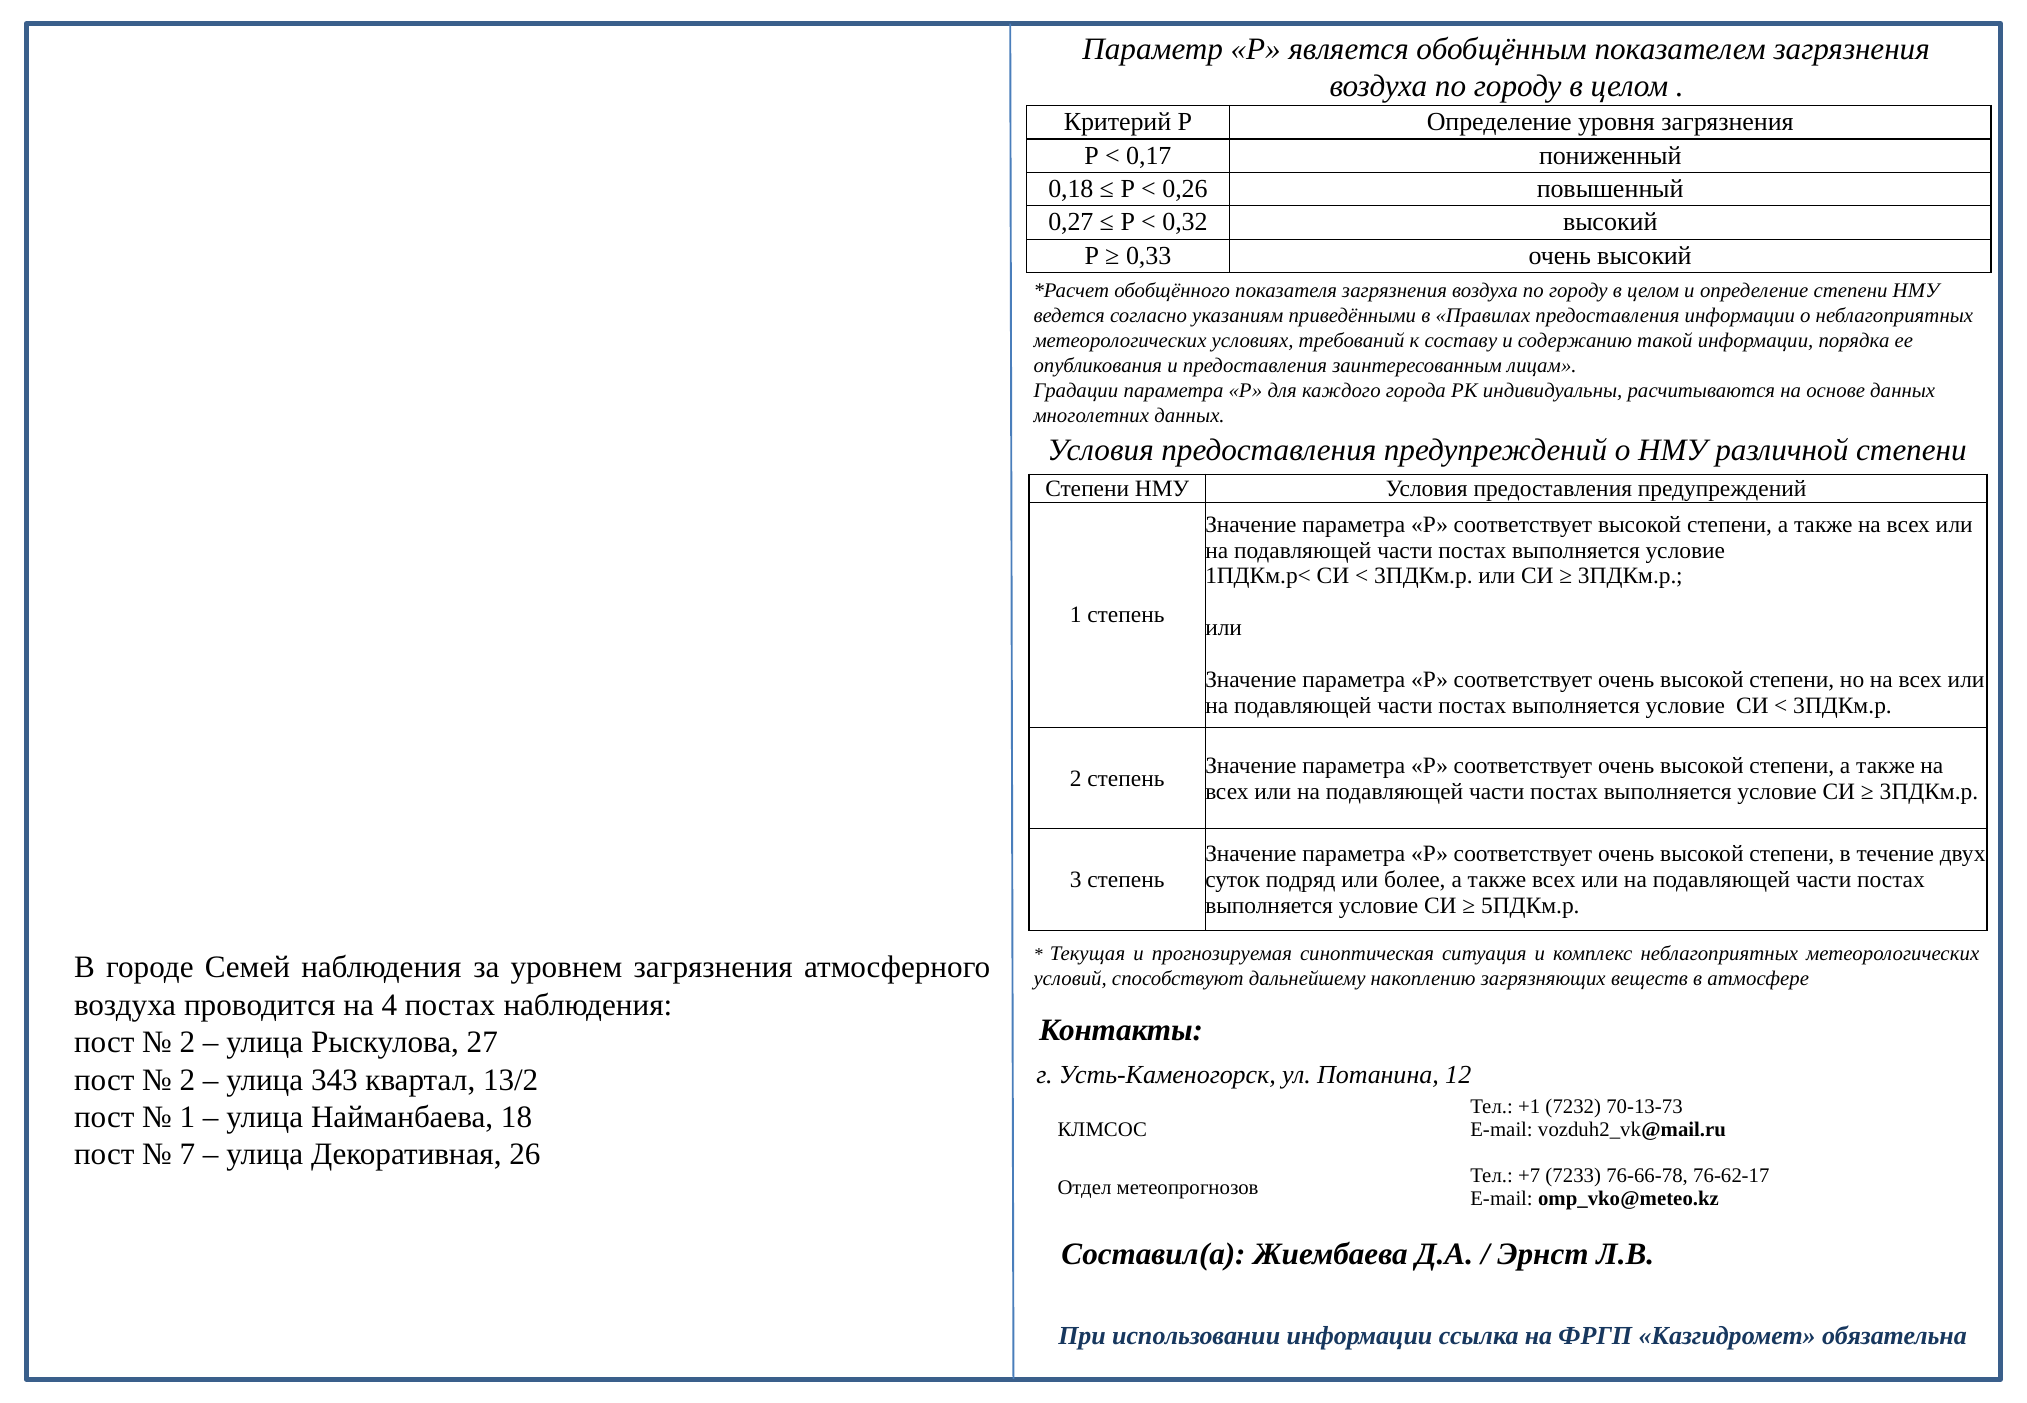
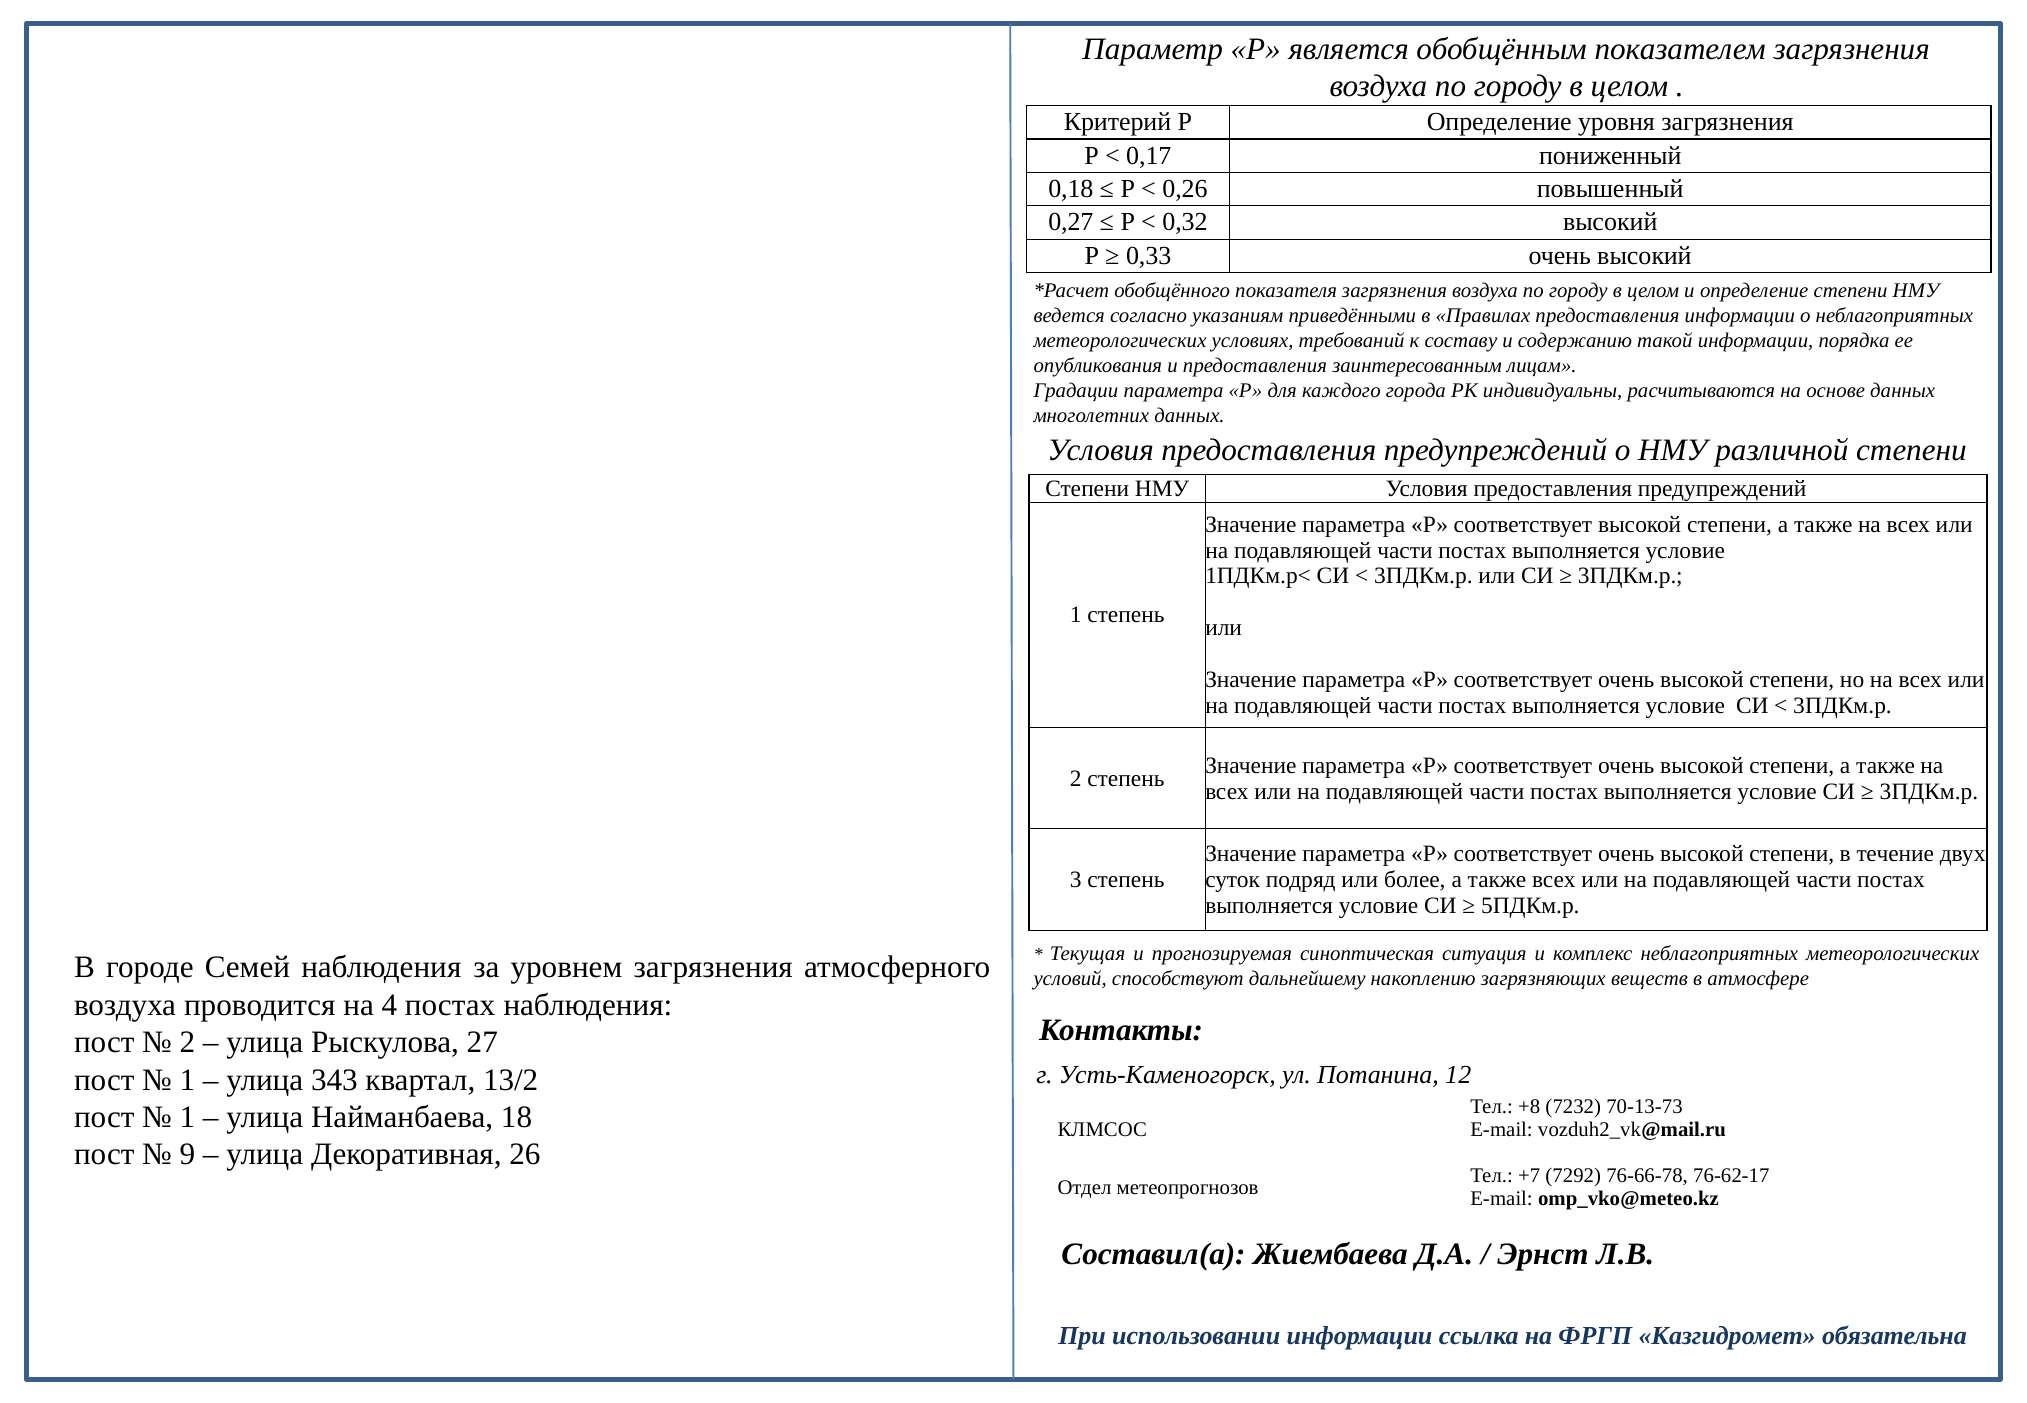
2: 2 -> 1 (187, 1080)
+1: +1 -> +8 (1529, 1107)
7: 7 -> 9 (187, 1155)
7233: 7233 -> 7292 (1573, 1176)
